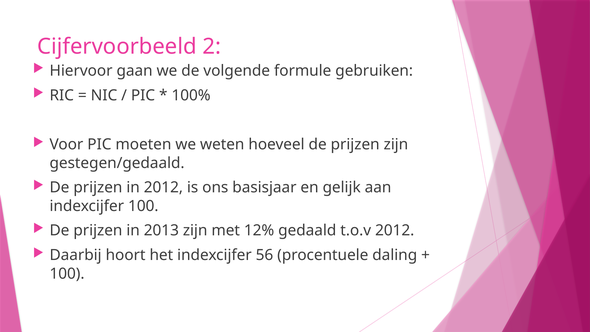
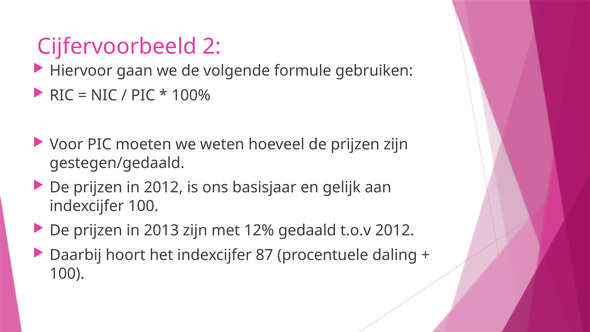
56: 56 -> 87 (264, 255)
